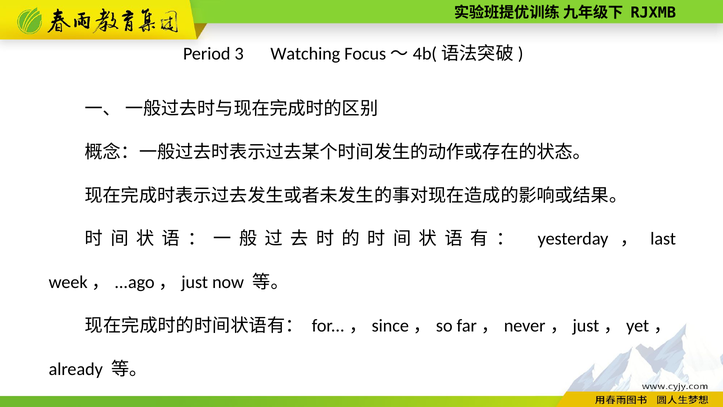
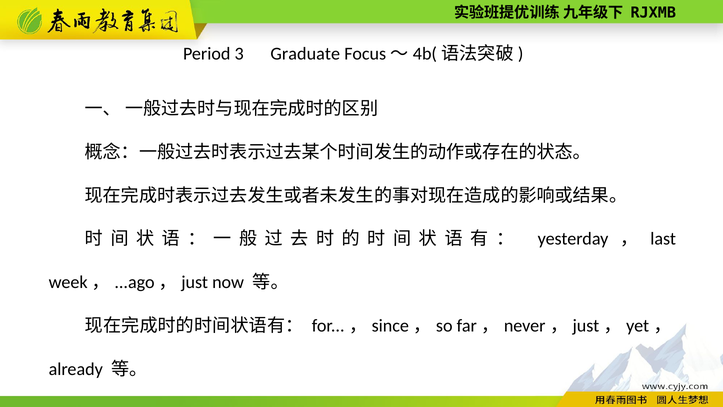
Watching: Watching -> Graduate (305, 54)
